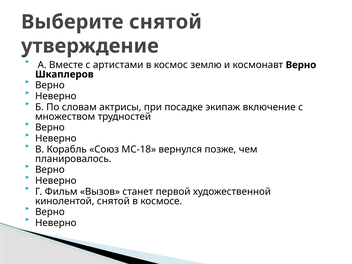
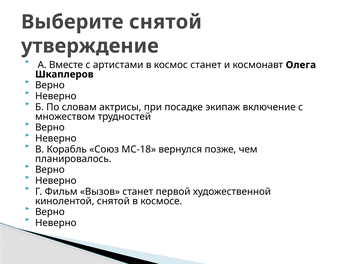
космос землю: землю -> станет (206, 65)
космонавт Верно: Верно -> Олега (301, 65)
